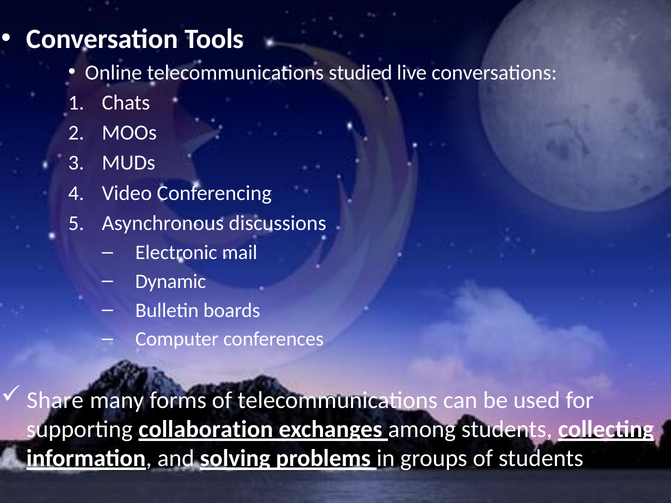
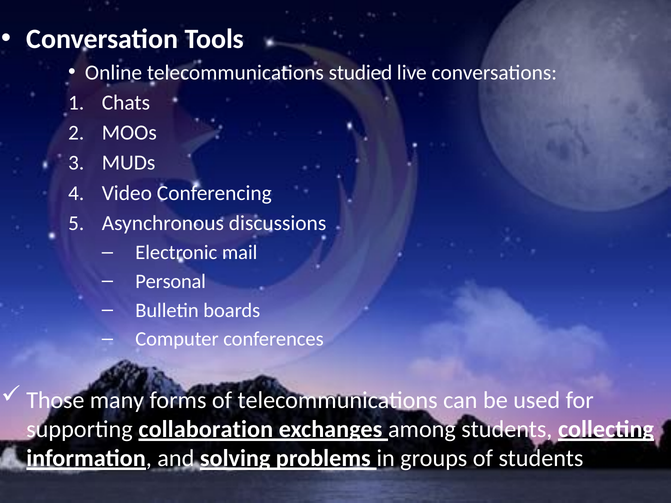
Dynamic: Dynamic -> Personal (171, 282)
Share: Share -> Those (55, 401)
